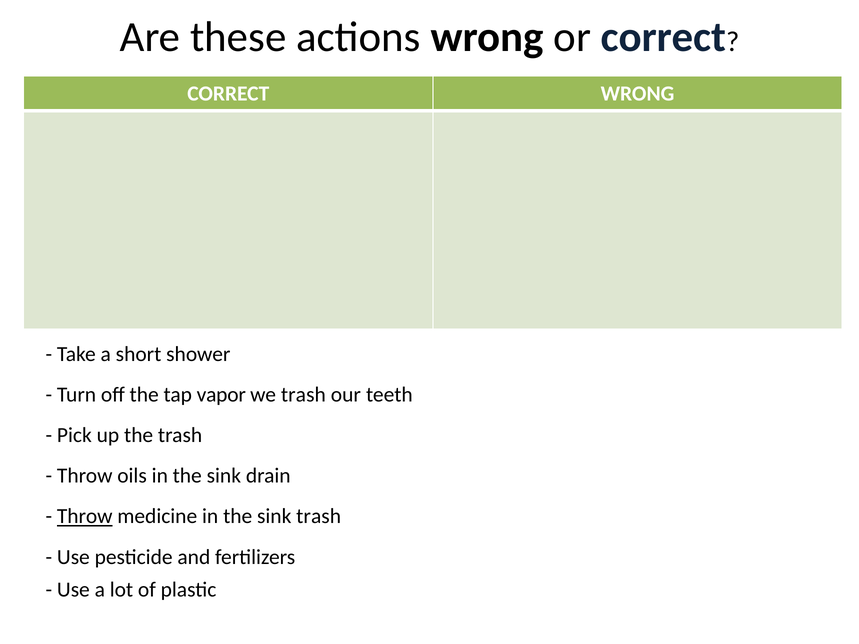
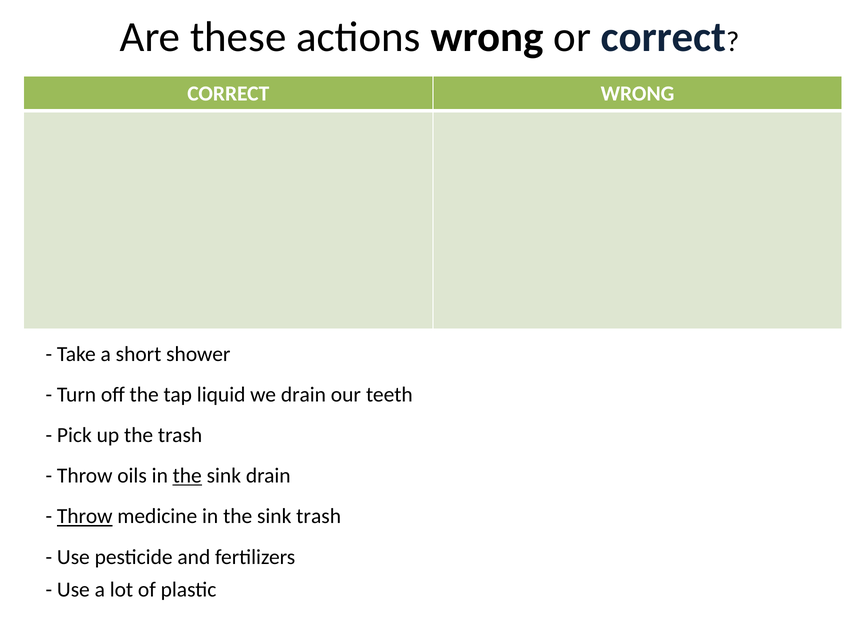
vapor: vapor -> liquid (221, 395)
we trash: trash -> drain (303, 395)
the underline: none -> present (187, 476)
